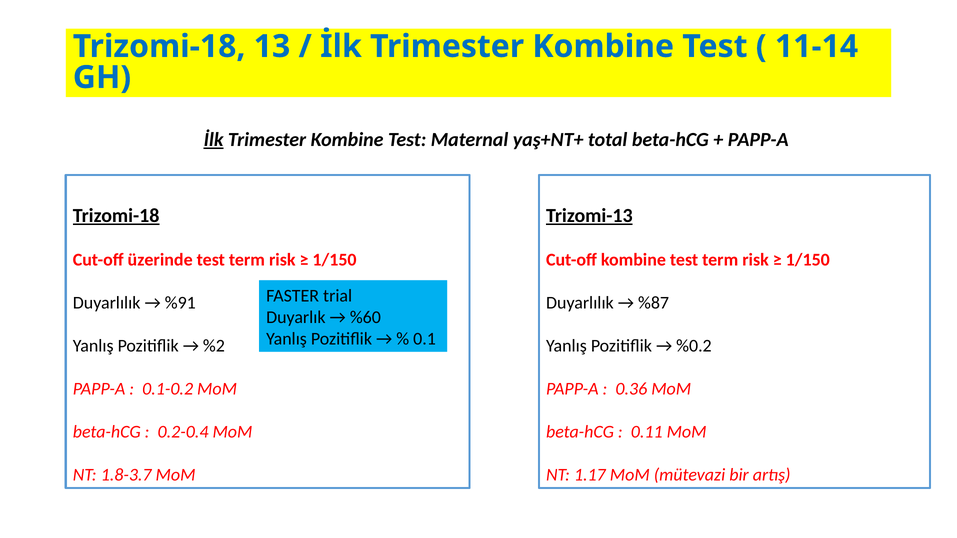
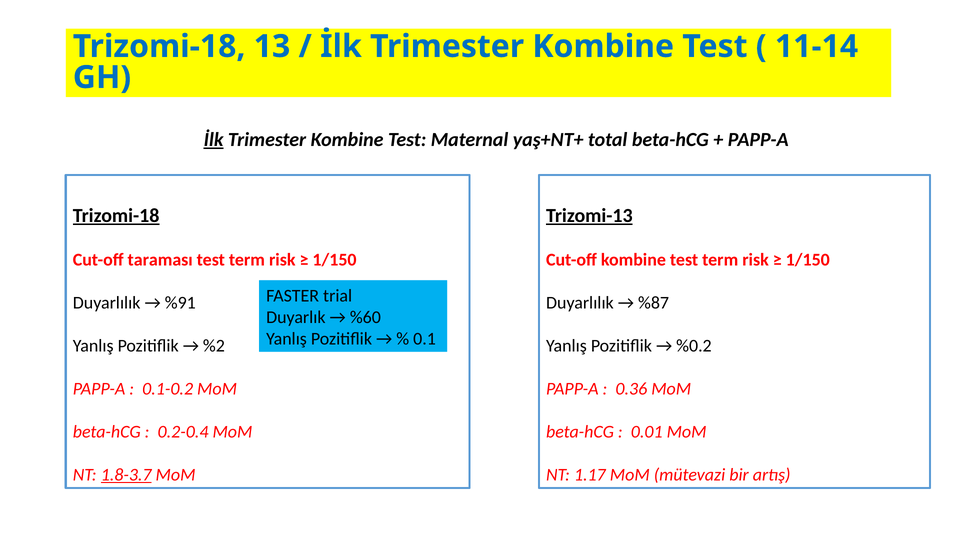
üzerinde: üzerinde -> taraması (160, 260)
0.11: 0.11 -> 0.01 (647, 432)
1.8-3.7 underline: none -> present (126, 475)
